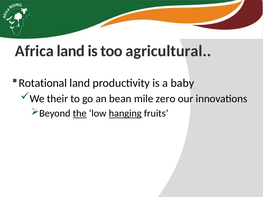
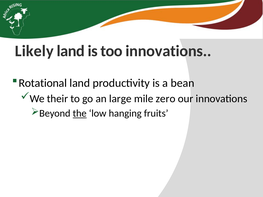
Africa: Africa -> Likely (34, 51)
too agricultural: agricultural -> innovations (168, 51)
baby: baby -> bean (183, 83)
bean: bean -> large (120, 99)
hanging underline: present -> none (125, 114)
